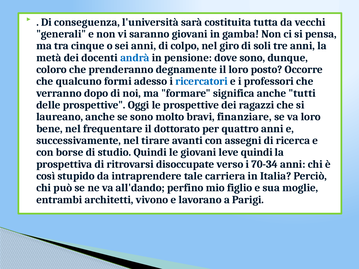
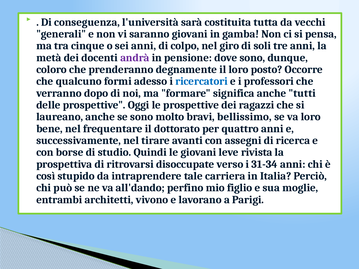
andrà colour: blue -> purple (135, 58)
finanziare: finanziare -> bellissimo (244, 117)
leve quindi: quindi -> rivista (257, 152)
70-34: 70-34 -> 31-34 (264, 164)
